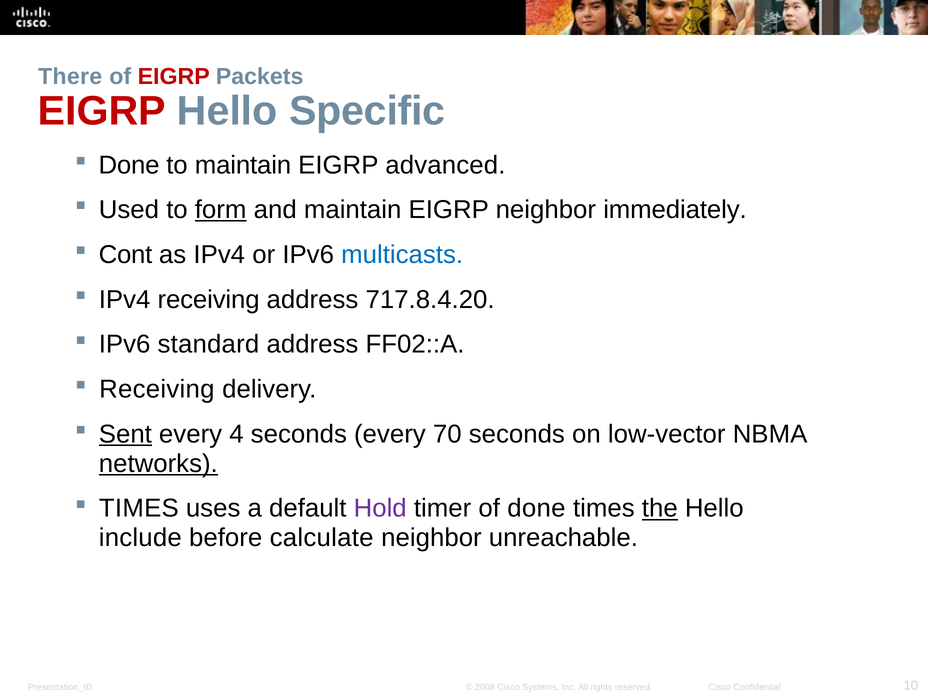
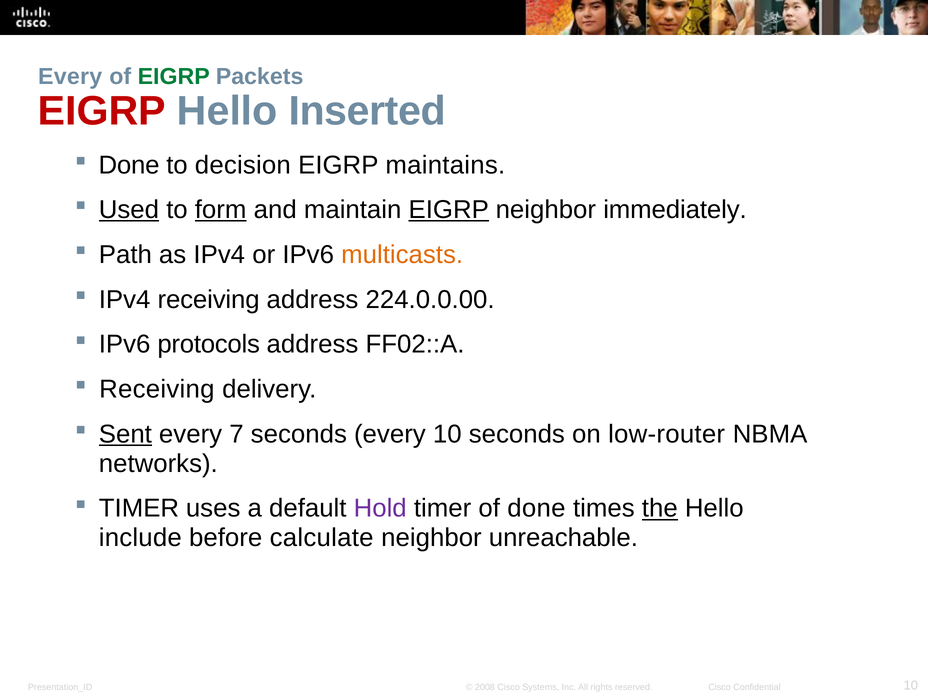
There: There -> Every (70, 77)
EIGRP colour: red -> green (174, 77)
Specific: Specific -> Inserted (367, 111)
to maintain: maintain -> decision (243, 165)
advanced: advanced -> maintains (445, 165)
Used underline: none -> present (129, 210)
EIGRP underline: none -> present (449, 210)
Cont: Cont -> Path (125, 255)
multicasts colour: blue -> orange (402, 255)
717.8.4.20: 717.8.4.20 -> 224.0.0.00 (430, 300)
standard: standard -> protocols (209, 344)
4: 4 -> 7 (236, 434)
every 70: 70 -> 10 (447, 434)
low-vector: low-vector -> low-router (667, 434)
networks underline: present -> none (158, 464)
TIMES: TIMES -> TIMER (139, 508)
